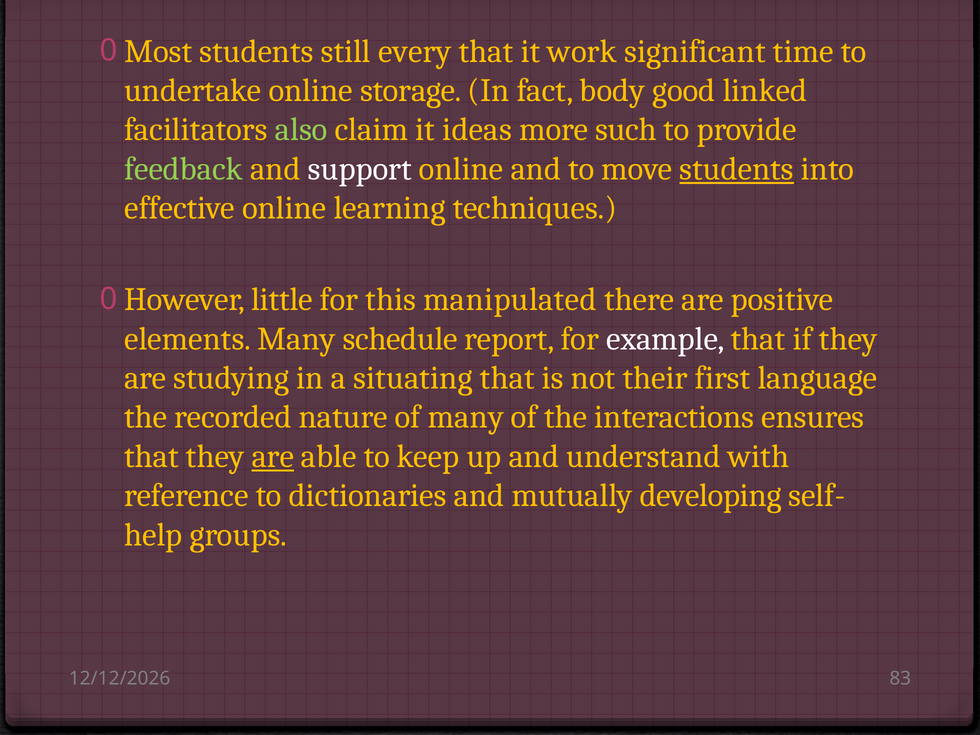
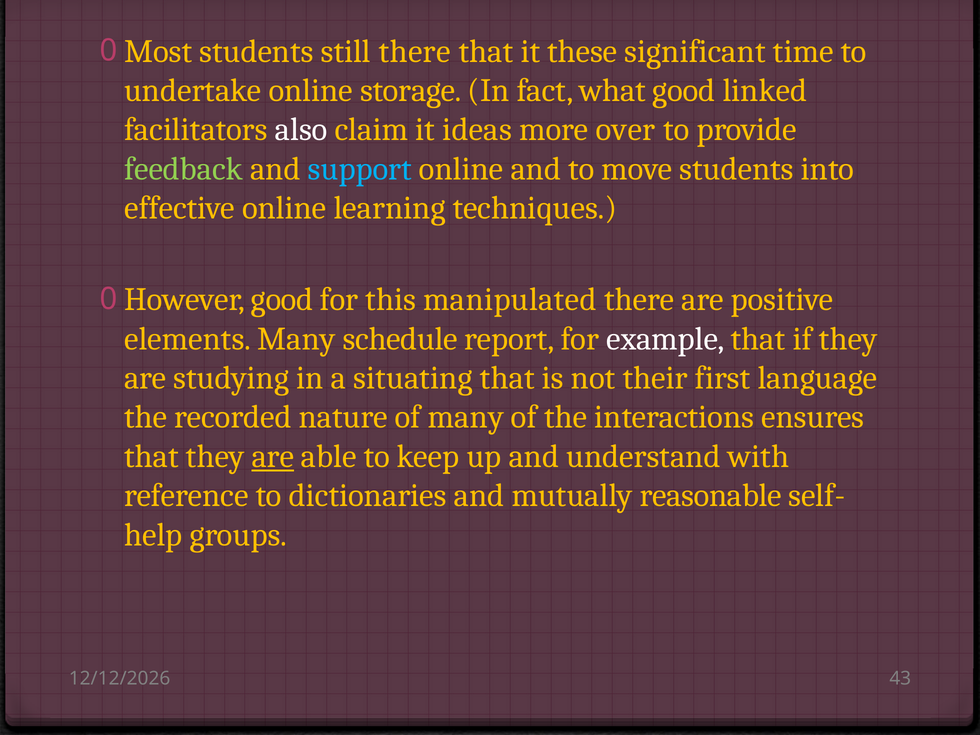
still every: every -> there (415, 51)
work: work -> these (582, 51)
body: body -> what (612, 90)
also colour: light green -> white (301, 130)
such: such -> over (626, 130)
support colour: white -> light blue (360, 169)
students underline: present -> none (737, 169)
However little: little -> good (282, 300)
developing: developing -> reasonable (711, 496)
83: 83 -> 43 (900, 678)
